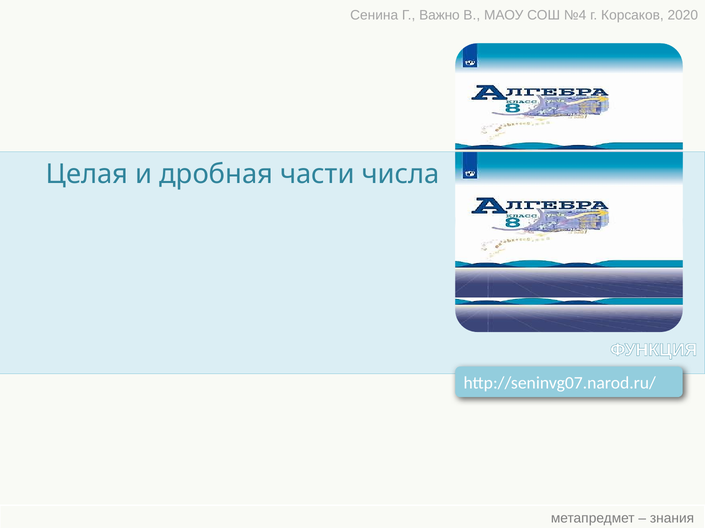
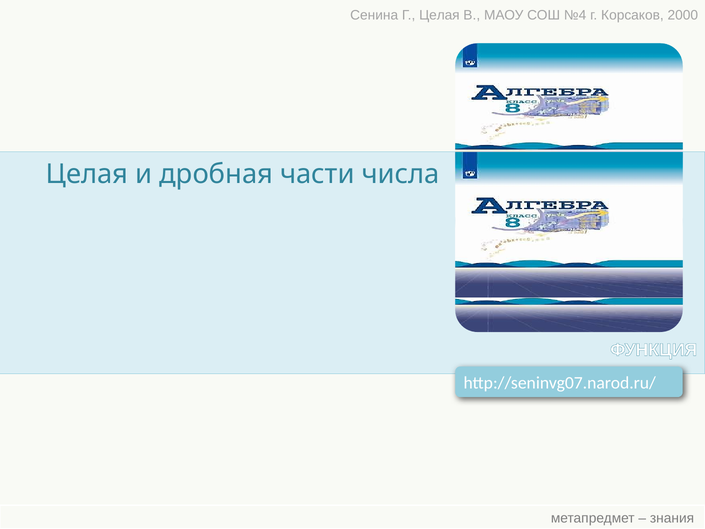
Г Важно: Важно -> Целая (439, 15)
2020: 2020 -> 2000 (683, 15)
